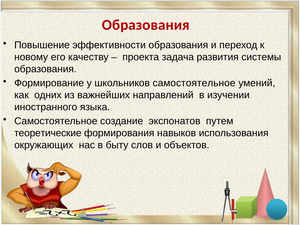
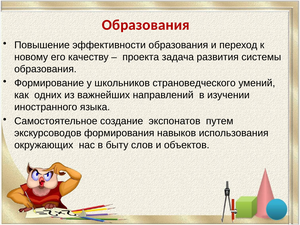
школьников самостоятельное: самостоятельное -> страноведческого (194, 83)
теоретические: теоретические -> экскурсоводов (48, 133)
